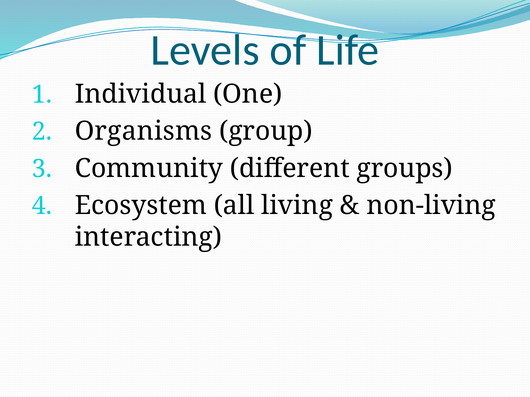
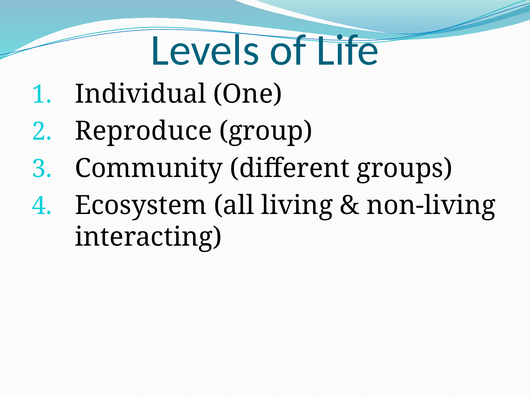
Organisms: Organisms -> Reproduce (143, 131)
